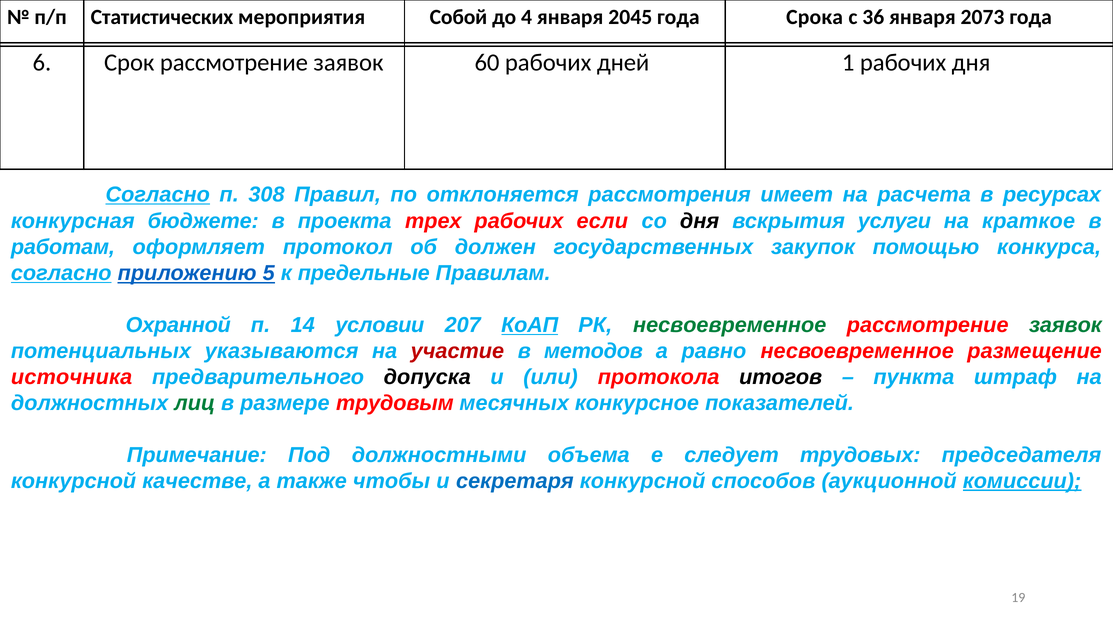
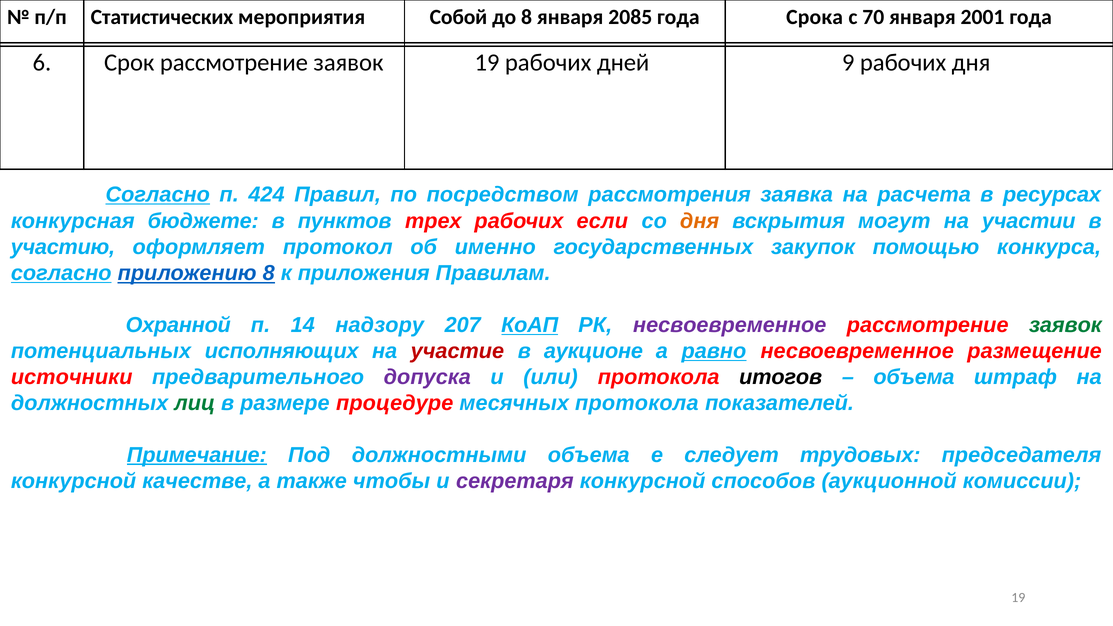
до 4: 4 -> 8 (527, 17)
2045: 2045 -> 2085 (630, 17)
36: 36 -> 70 (873, 17)
2073: 2073 -> 2001 (983, 17)
заявок 60: 60 -> 19 (487, 63)
1: 1 -> 9 (848, 63)
308: 308 -> 424 (267, 195)
отклоняется: отклоняется -> посредством (503, 195)
имеет: имеет -> заявка (797, 195)
проекта: проекта -> пунктов (345, 221)
дня colour: black -> orange (700, 221)
услуги: услуги -> могут (894, 221)
краткое: краткое -> участии (1029, 221)
работам: работам -> участию (63, 247)
должен: должен -> именно (495, 247)
приложению 5: 5 -> 8 (269, 273)
предельные: предельные -> приложения (364, 273)
условии: условии -> надзору (380, 325)
несвоевременное colour: green -> purple (730, 325)
указываются: указываются -> исполняющих (282, 351)
методов: методов -> аукционе (593, 351)
равно underline: none -> present (714, 351)
источника: источника -> источники (72, 377)
допуска colour: black -> purple (427, 377)
пункта: пункта -> объема (914, 377)
трудовым: трудовым -> процедуре (395, 403)
месячных конкурсное: конкурсное -> протокола (637, 403)
Примечание underline: none -> present (197, 455)
секретаря colour: blue -> purple (515, 481)
комиссии underline: present -> none (1022, 481)
